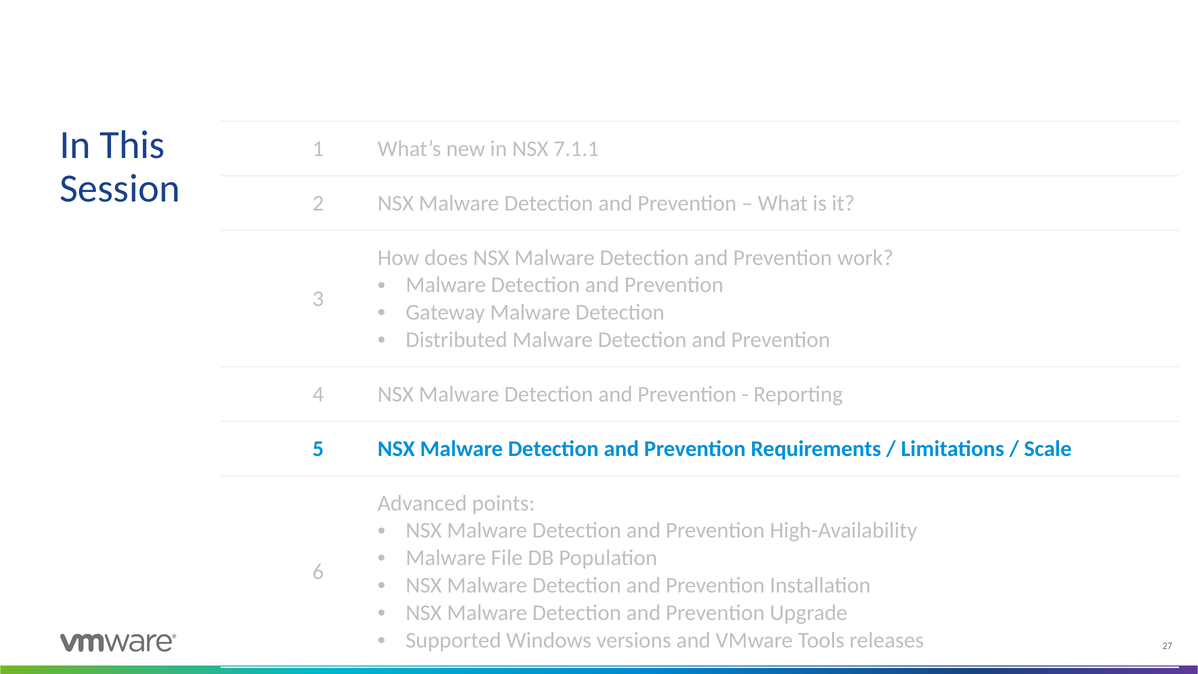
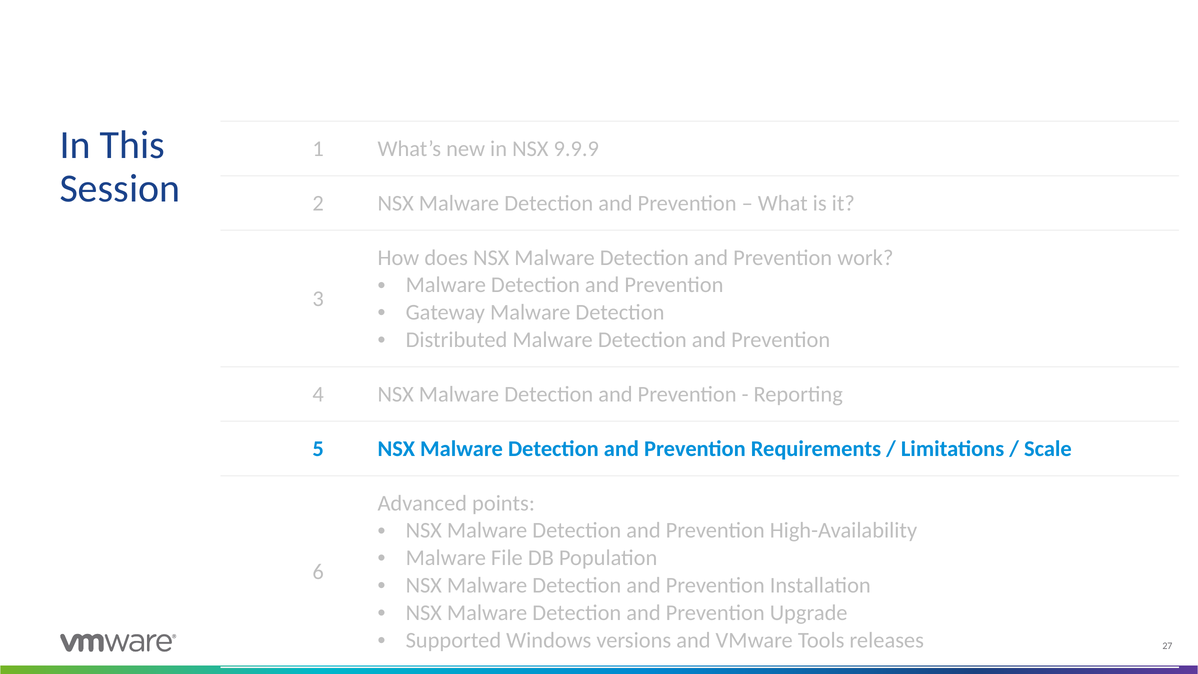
7.1.1: 7.1.1 -> 9.9.9 (576, 149)
